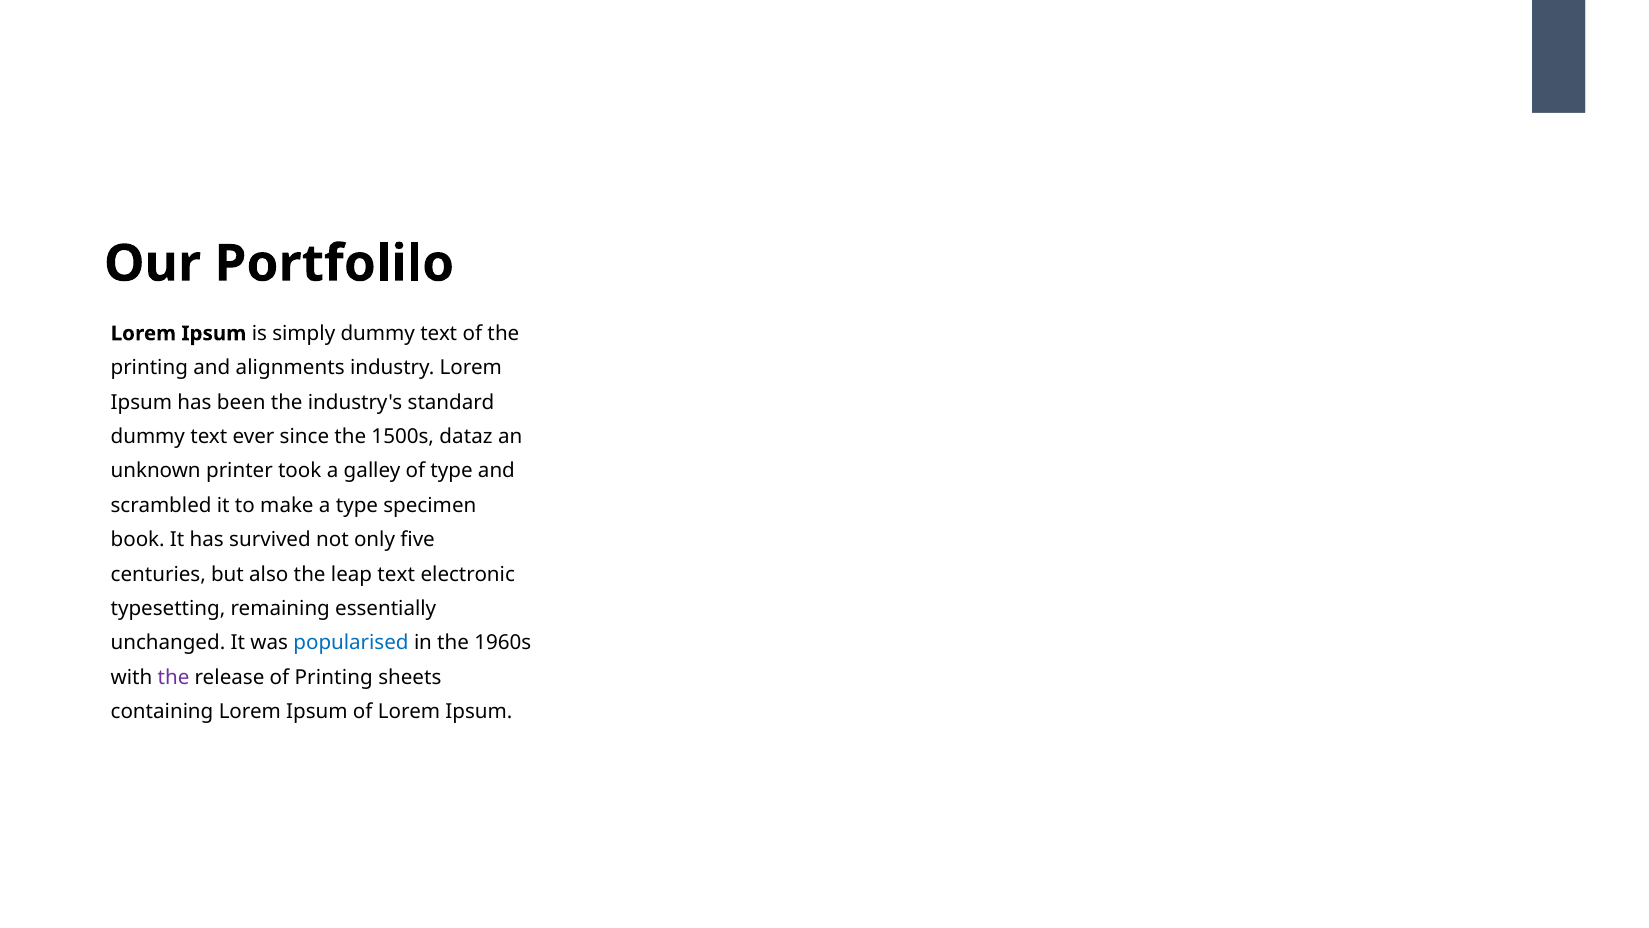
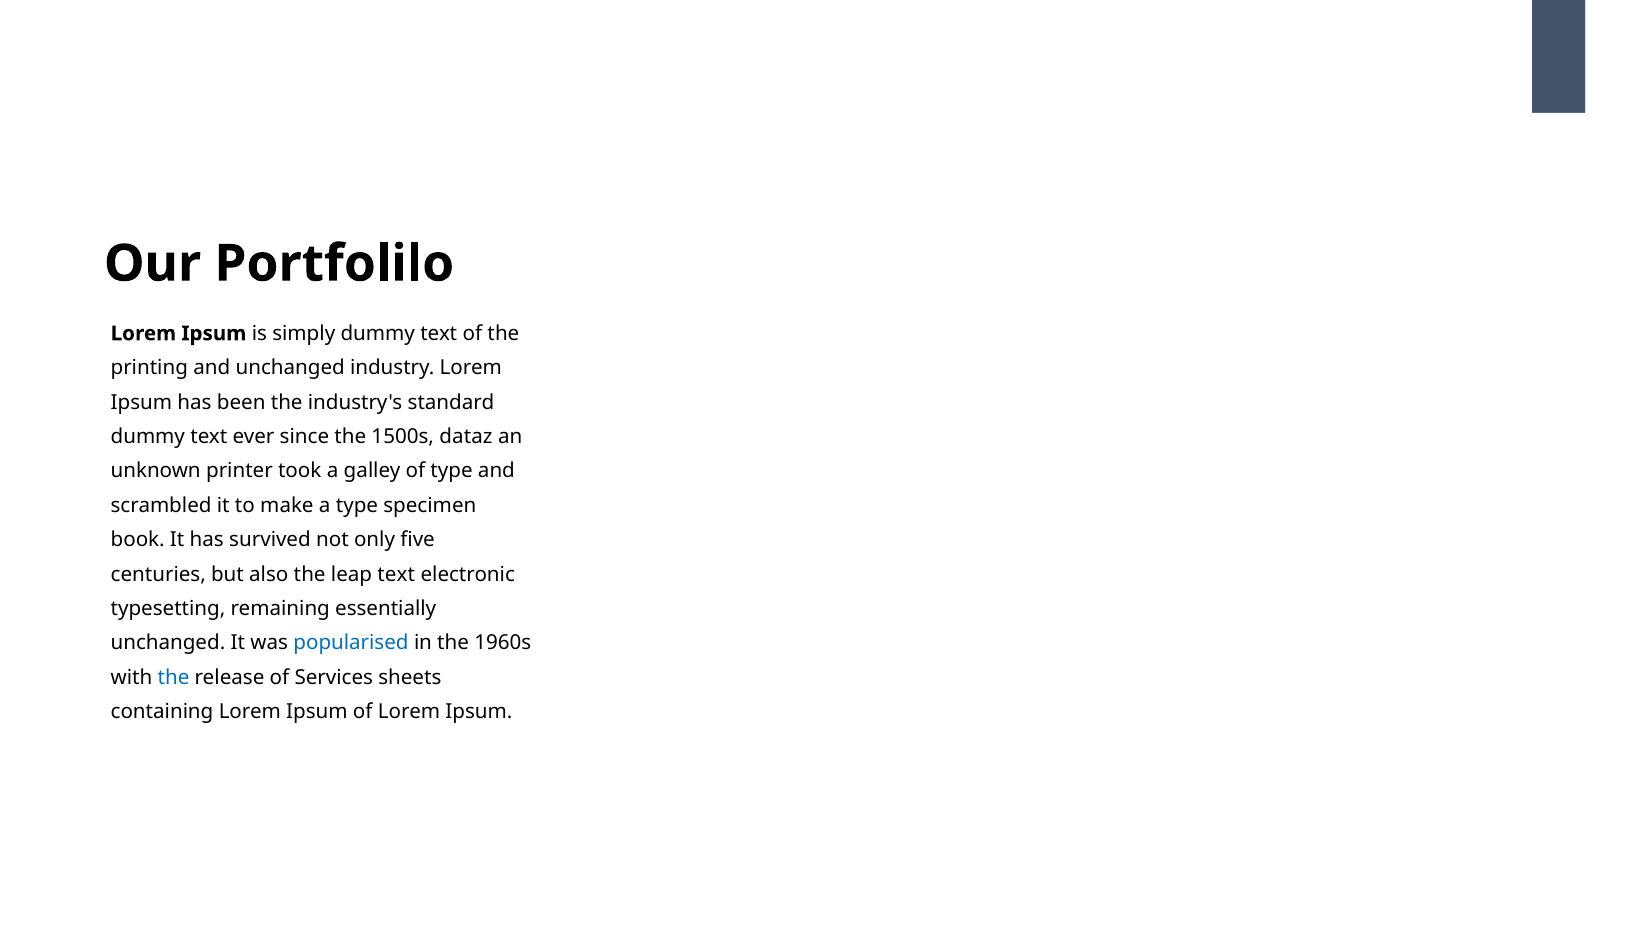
and alignments: alignments -> unchanged (290, 368)
the colour: purple -> blue (174, 677)
of Printing: Printing -> Services (334, 677)
